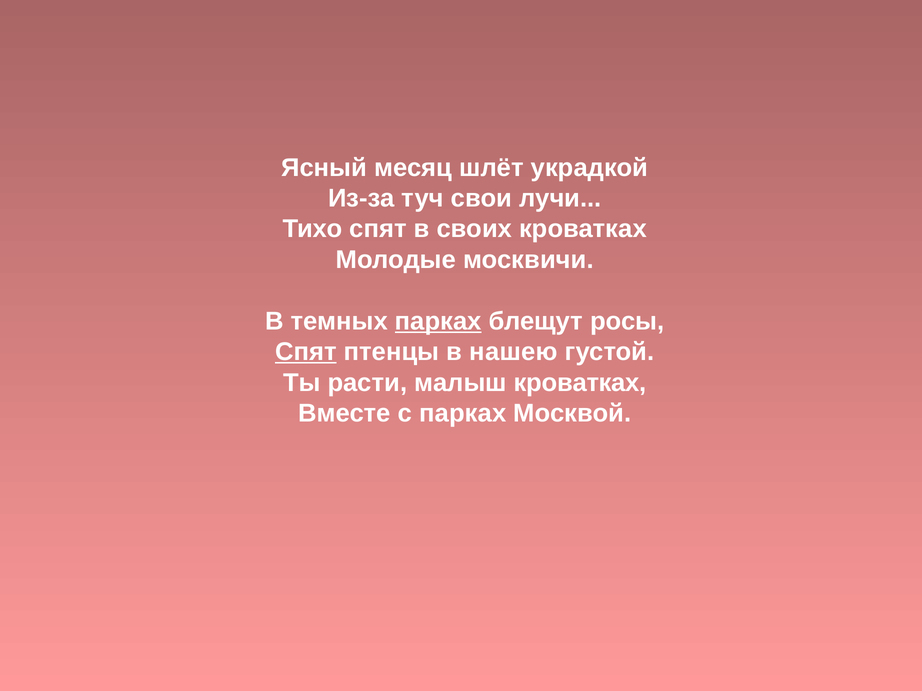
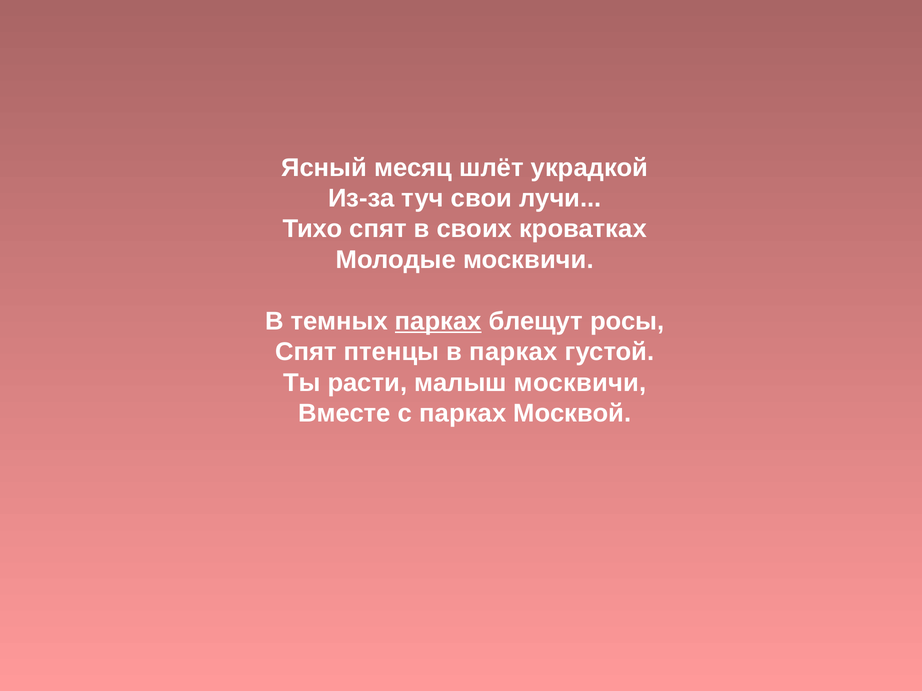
Спят underline: present -> none (306, 352)
в нашею: нашею -> парках (513, 352)
малыш кроватках: кроватках -> москвичи (580, 383)
